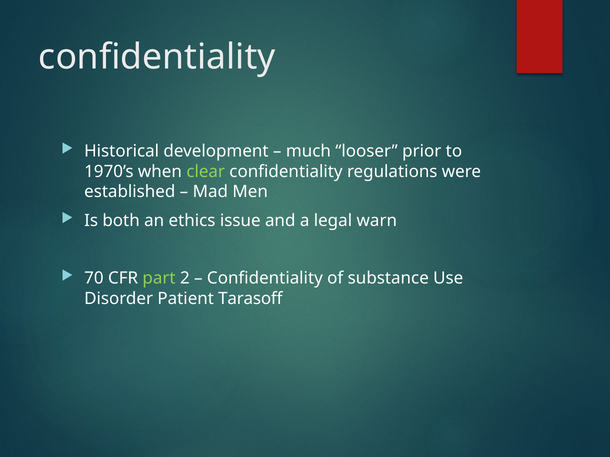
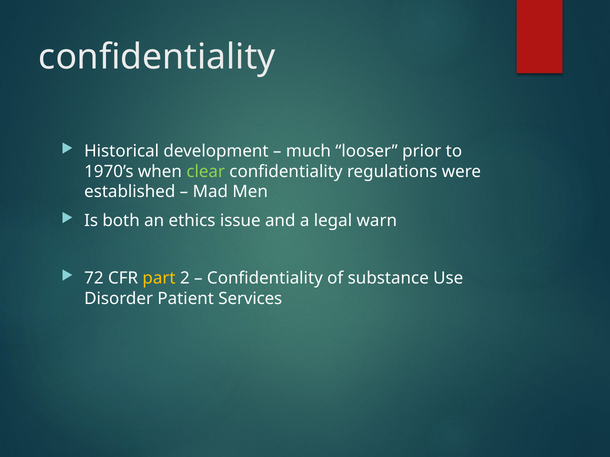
70: 70 -> 72 (94, 279)
part colour: light green -> yellow (159, 279)
Tarasoff: Tarasoff -> Services (250, 299)
